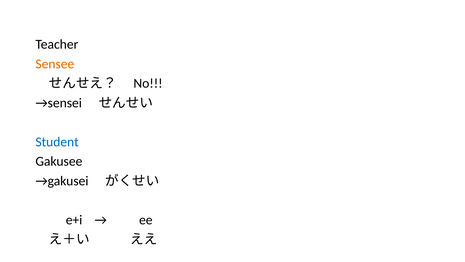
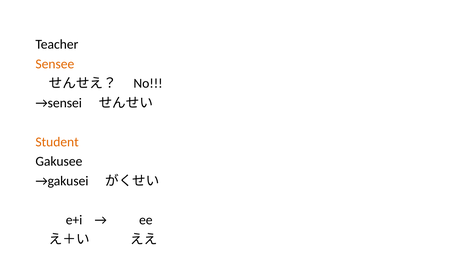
Student colour: blue -> orange (57, 142)
